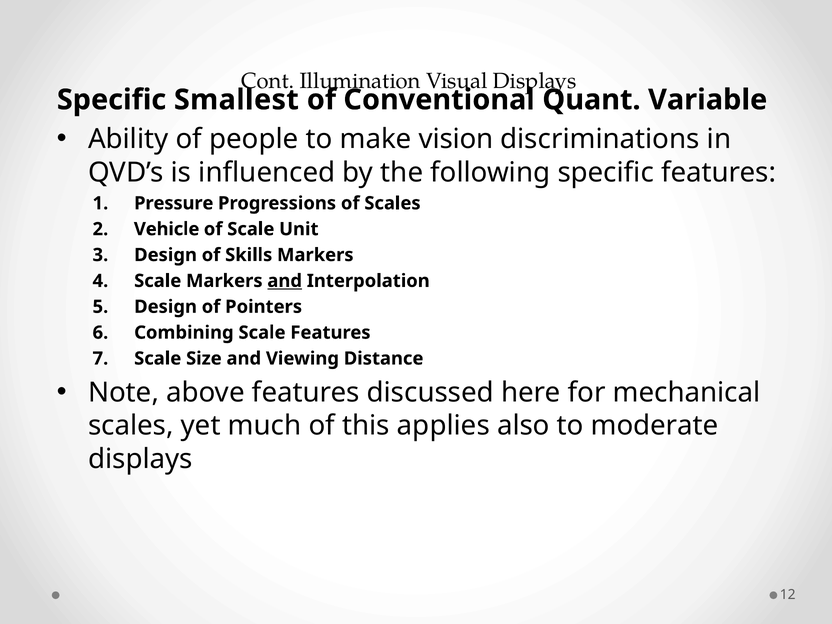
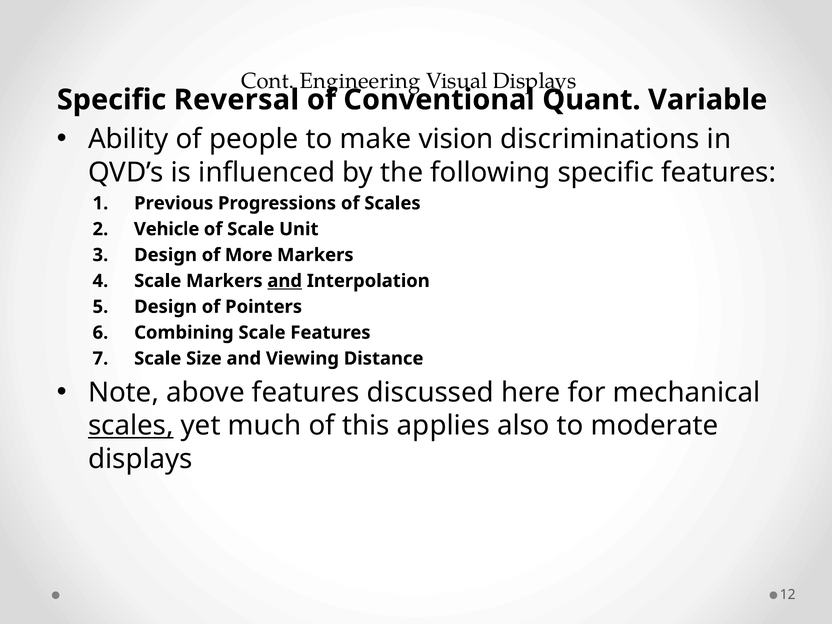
Illumination: Illumination -> Engineering (360, 81)
Smallest: Smallest -> Reversal (236, 100)
Pressure: Pressure -> Previous (174, 203)
Skills: Skills -> More (249, 255)
scales underline: none -> present (131, 426)
